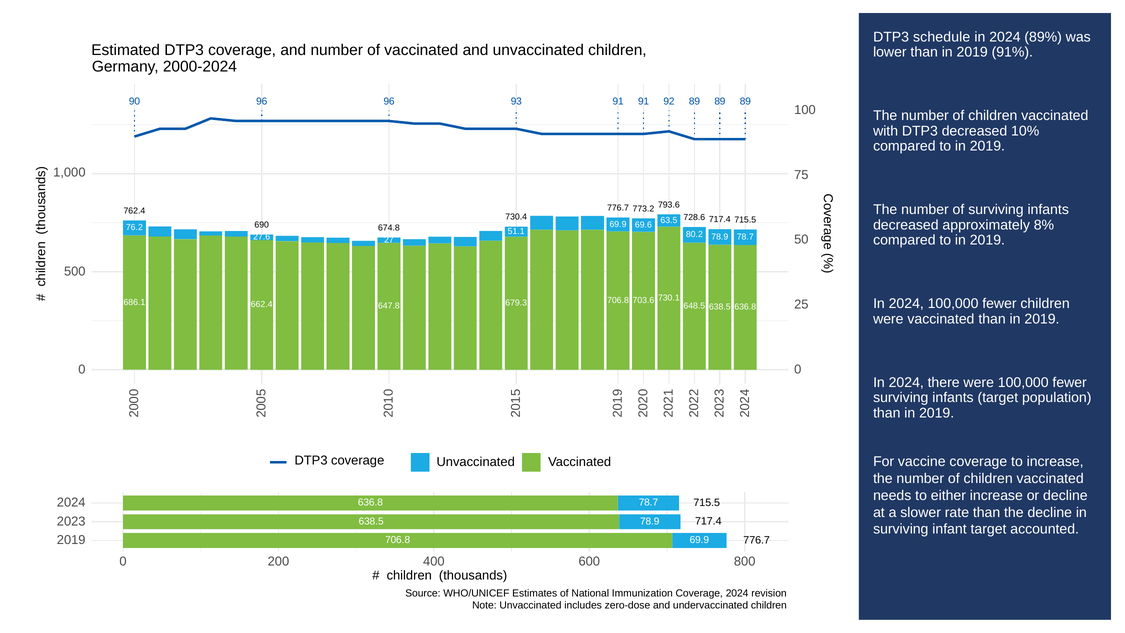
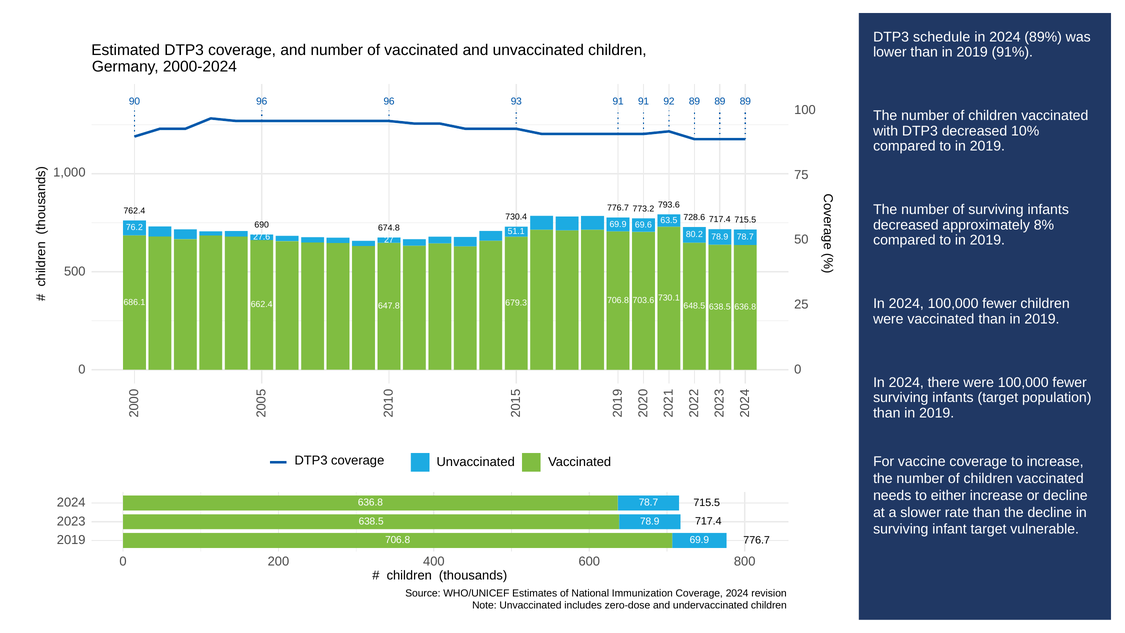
accounted: accounted -> vulnerable (1045, 529)
